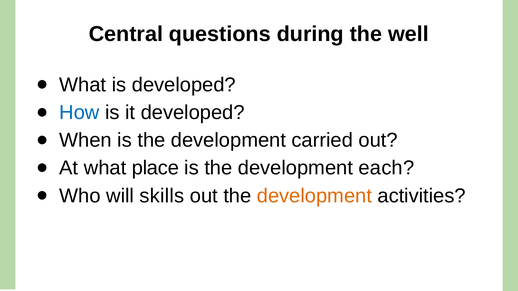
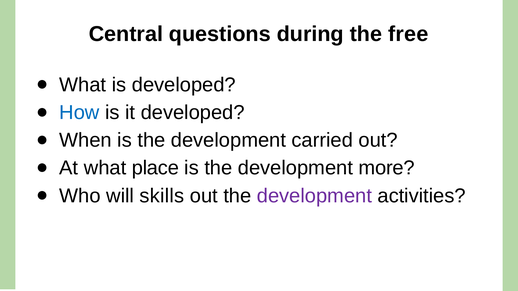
well: well -> free (408, 34)
each: each -> more (387, 168)
development colour: orange -> purple (314, 196)
